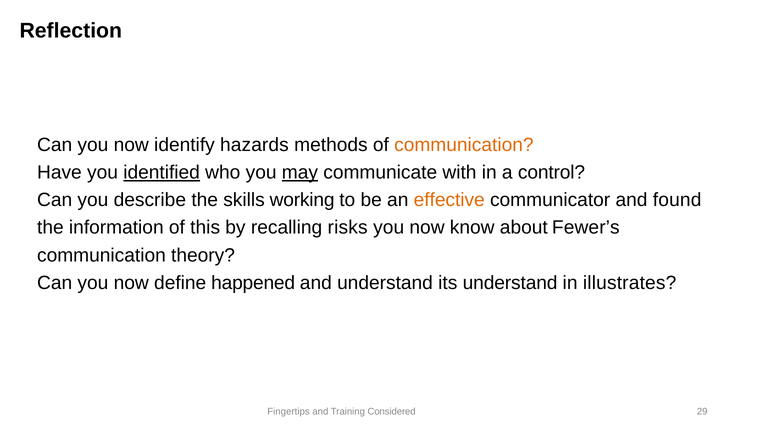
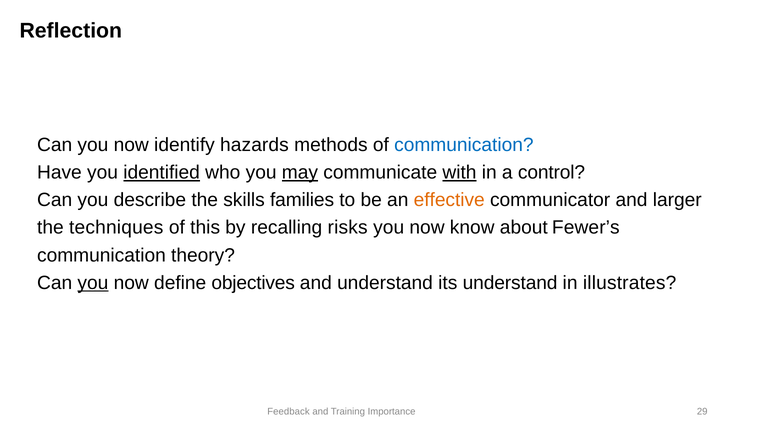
communication colour: orange -> blue (464, 145)
with underline: none -> present (459, 172)
working: working -> families (302, 200)
found: found -> larger (677, 200)
information: information -> techniques (116, 228)
you underline: none -> present (93, 283)
happened: happened -> objectives (253, 283)
Fingertips: Fingertips -> Feedback (289, 411)
Considered: Considered -> Importance (392, 411)
